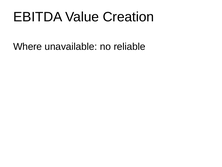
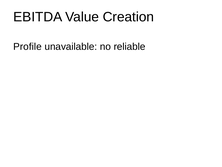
Where: Where -> Profile (27, 47)
